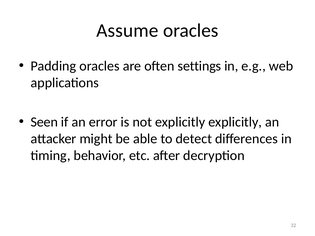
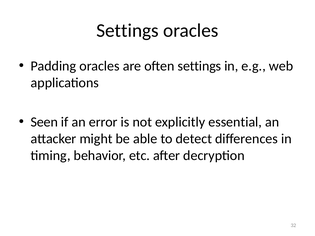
Assume: Assume -> Settings (128, 30)
explicitly explicitly: explicitly -> essential (235, 122)
